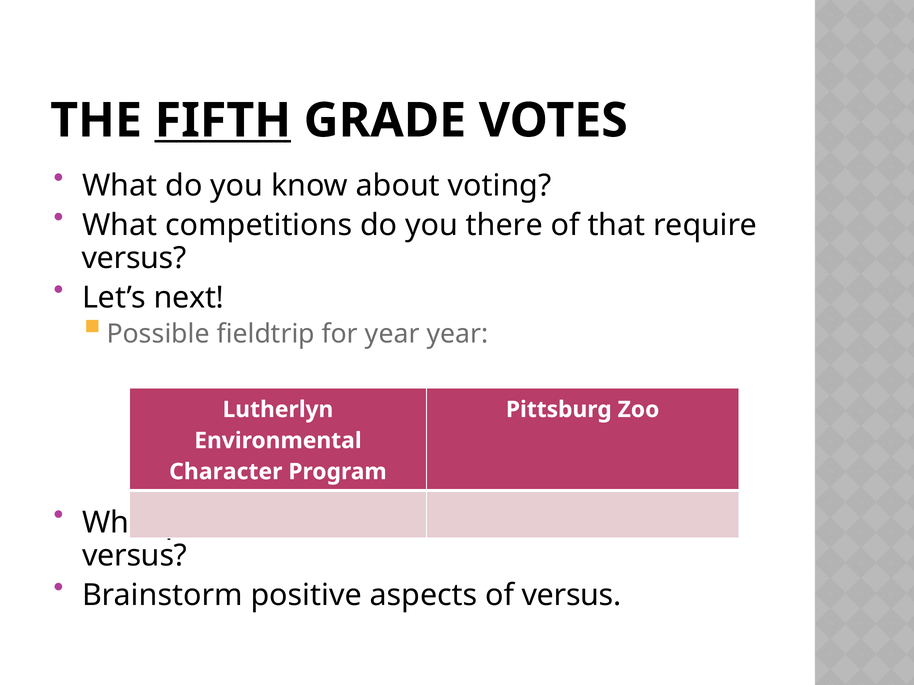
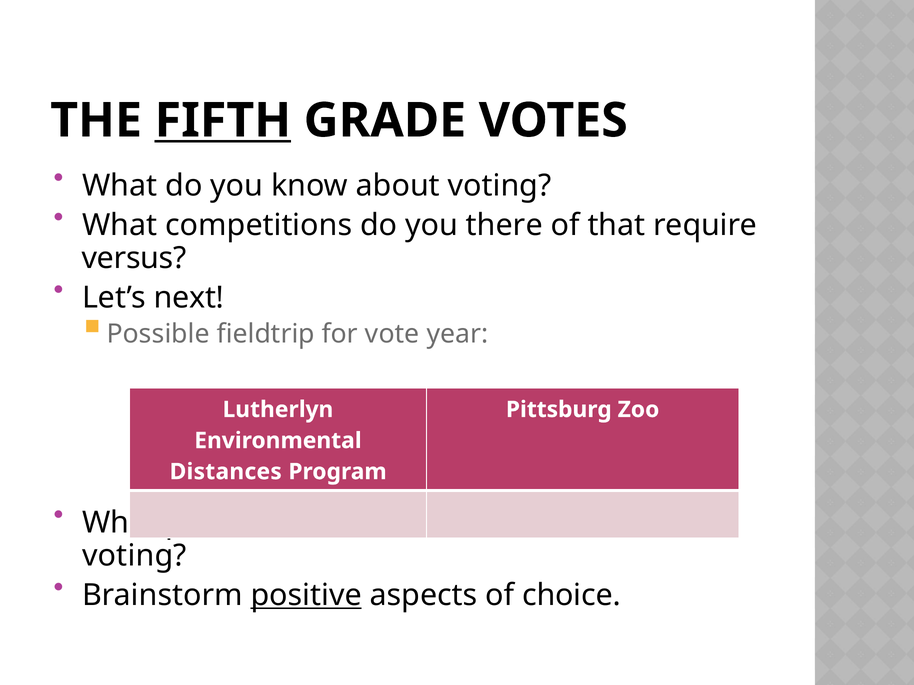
for year: year -> vote (392, 334)
Character: Character -> Distances (226, 472)
versus: versus -> voting (134, 556)
positive underline: none -> present (306, 596)
of versus: versus -> choice (571, 596)
